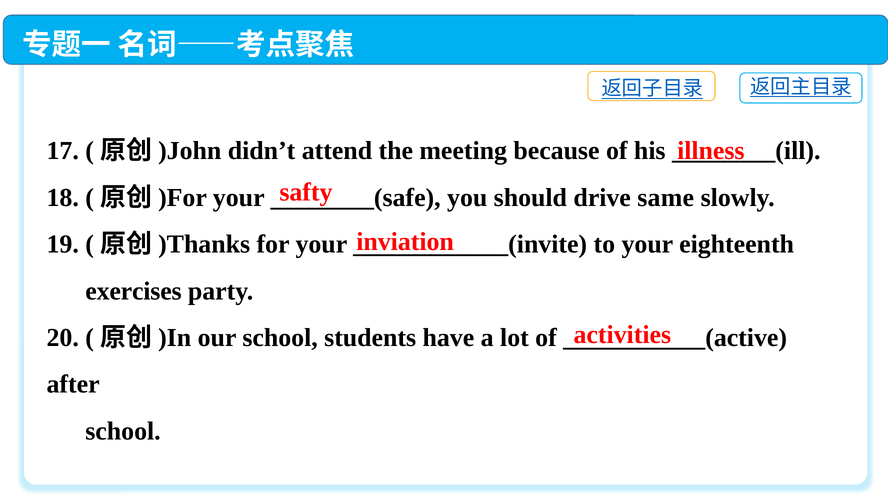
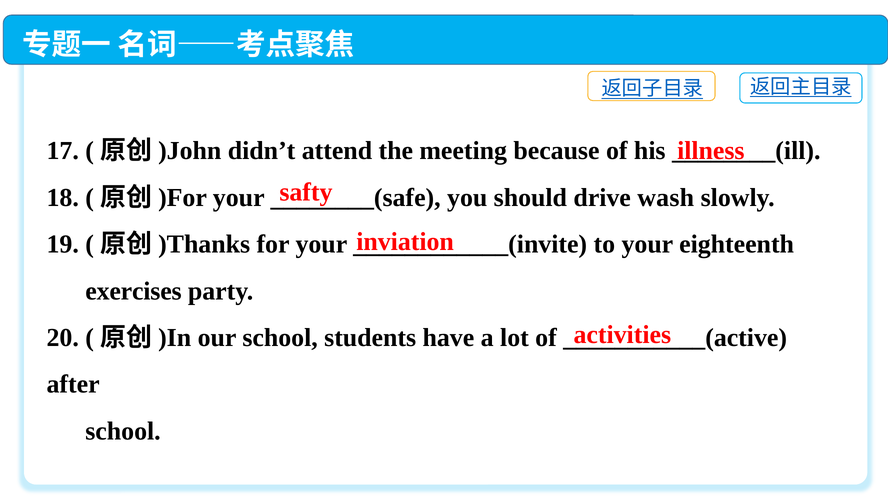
same: same -> wash (666, 197)
